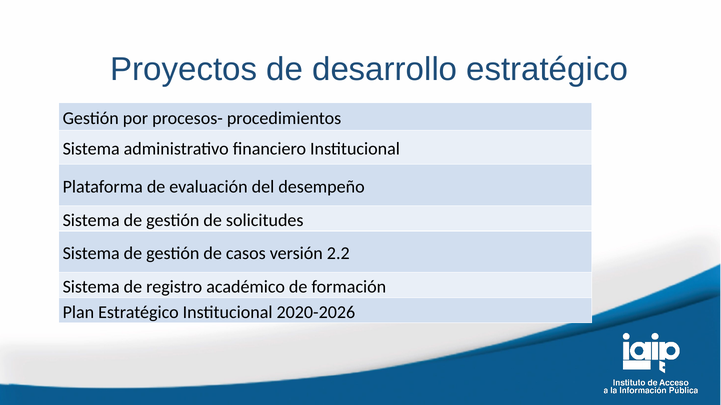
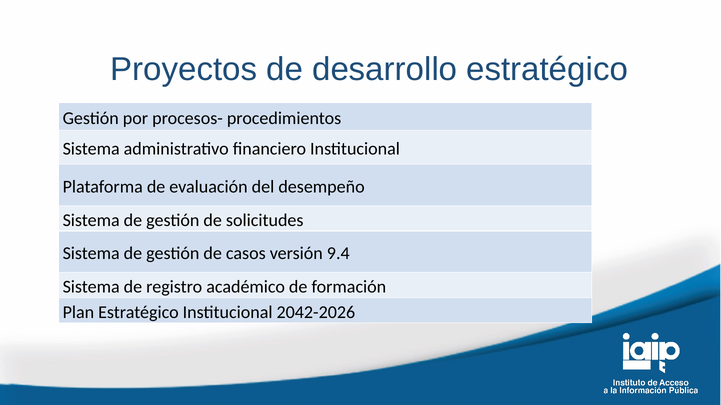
2.2: 2.2 -> 9.4 (338, 254)
2020-2026: 2020-2026 -> 2042-2026 (316, 312)
